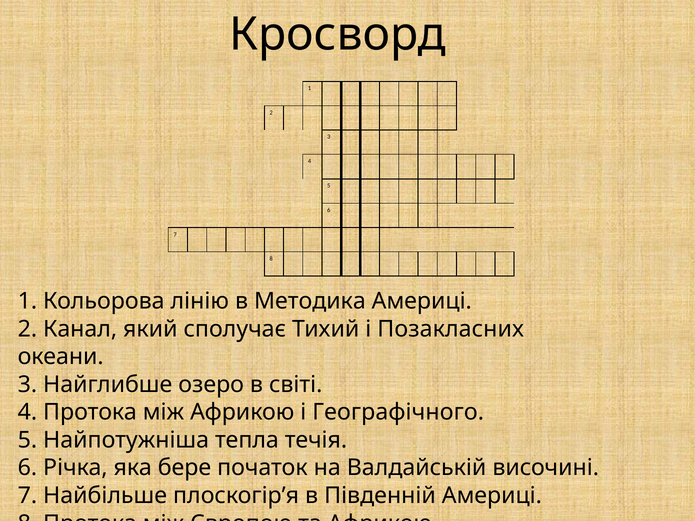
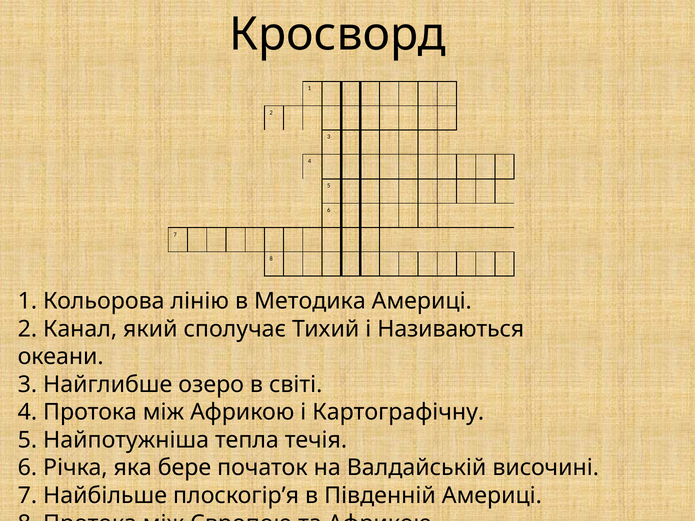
Позакласних: Позакласних -> Називаються (451, 329)
Географічного: Географічного -> Картографічну (398, 412)
